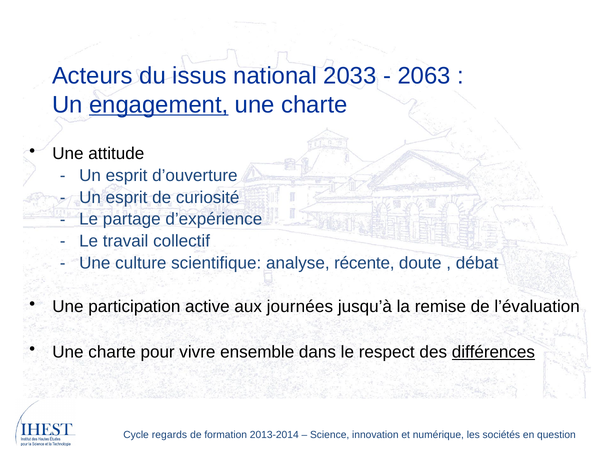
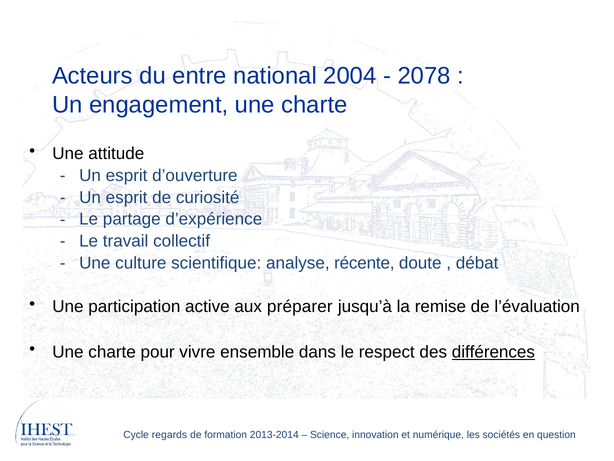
issus: issus -> entre (200, 76)
2033: 2033 -> 2004 (350, 76)
2063: 2063 -> 2078 (424, 76)
engagement underline: present -> none (159, 105)
journées: journées -> préparer (300, 306)
